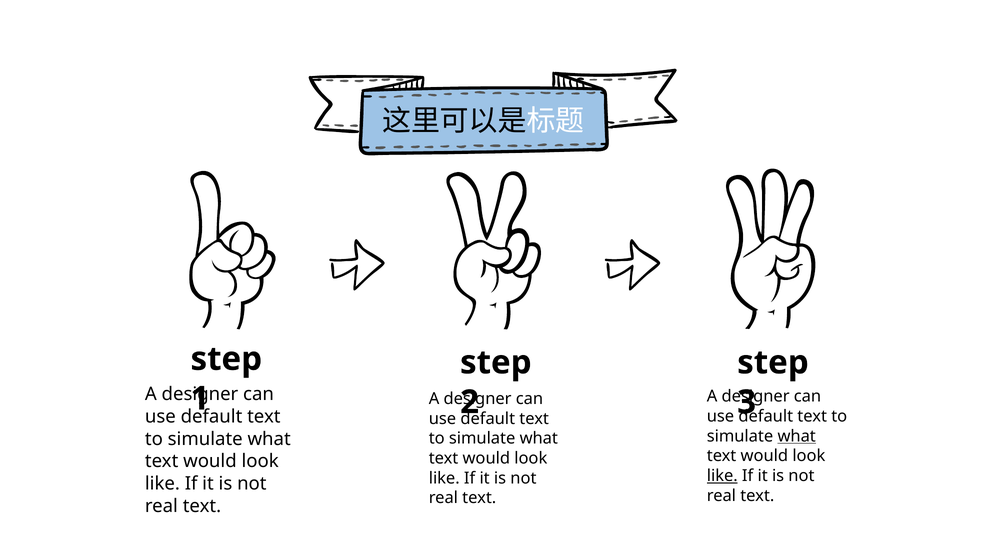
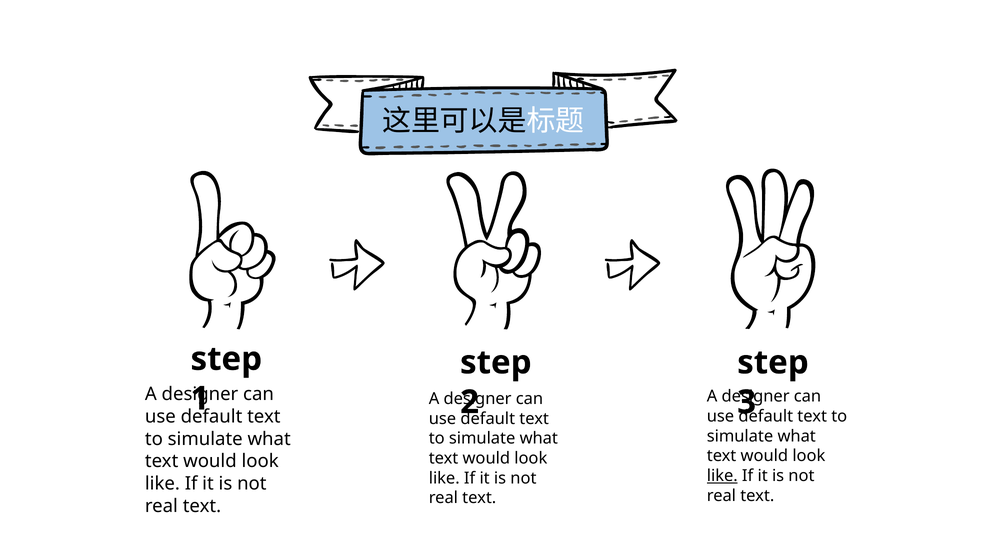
what underline: present -> none (797, 436)
